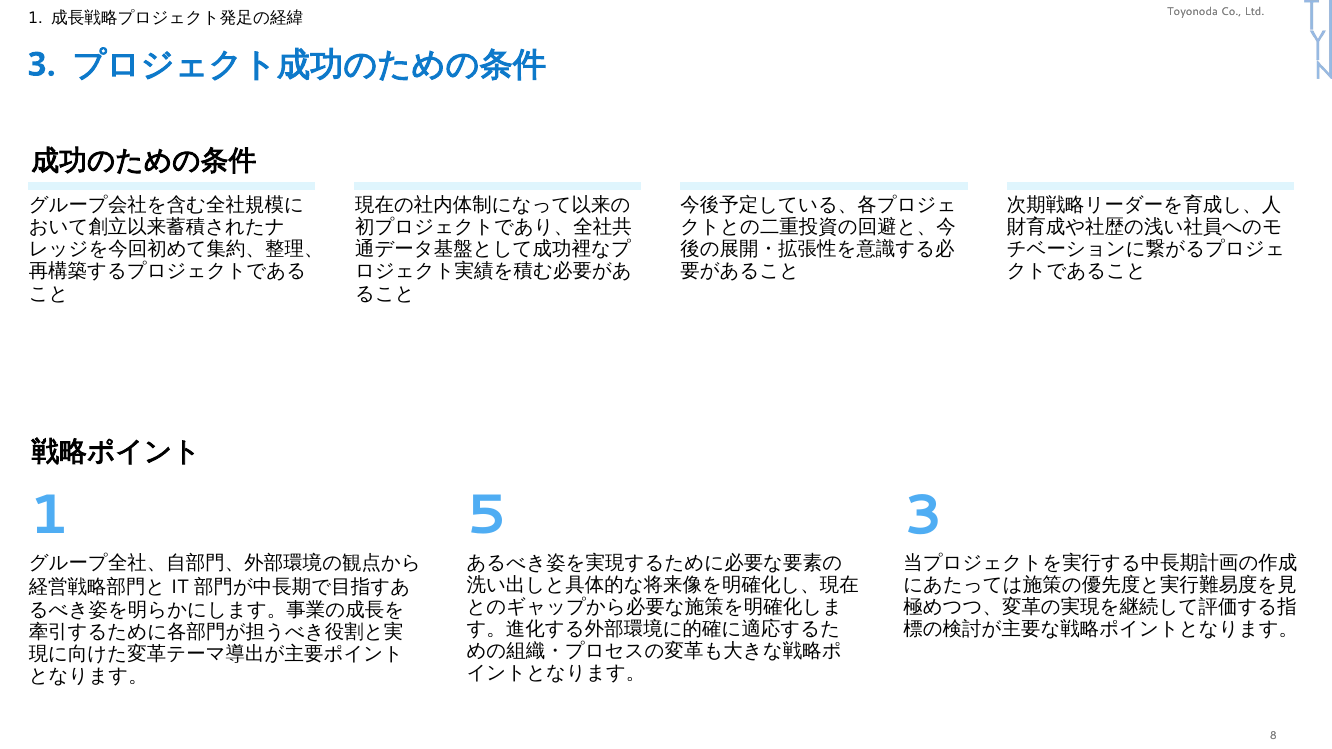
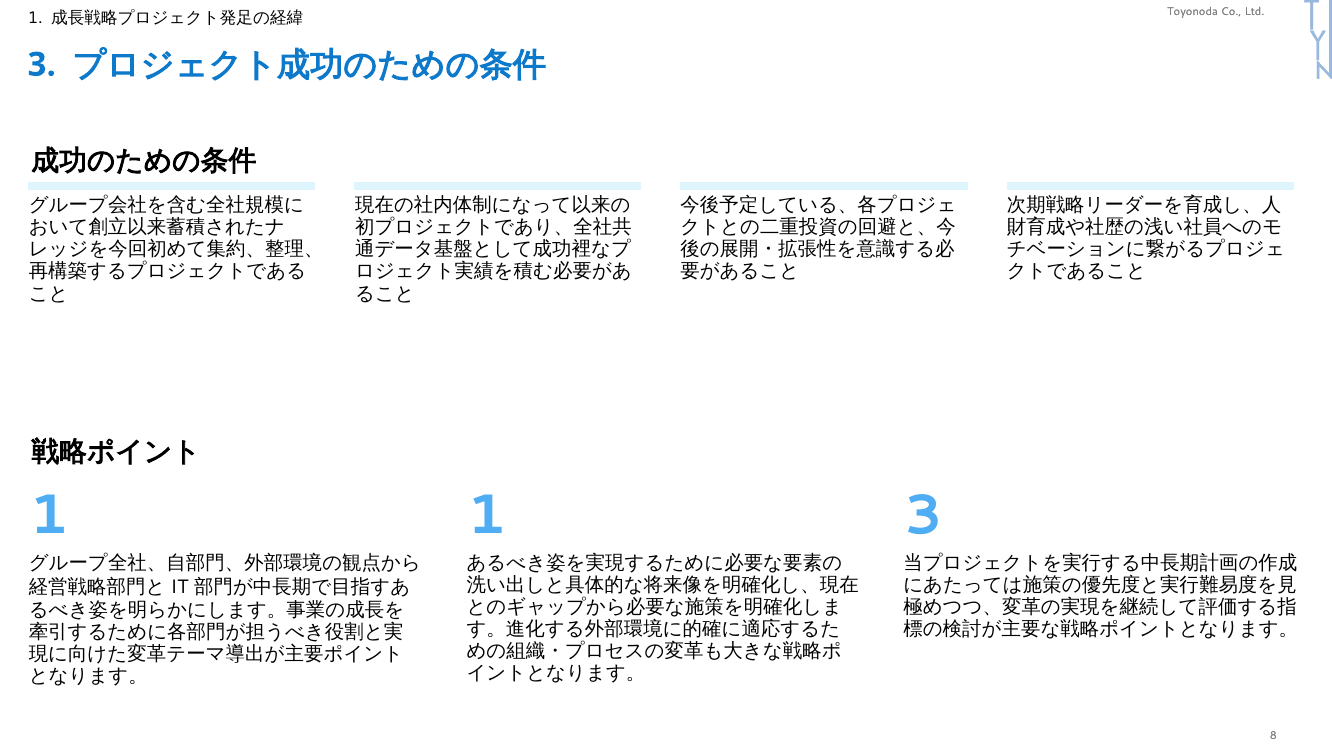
1 5: 5 -> 1 (486, 515)
